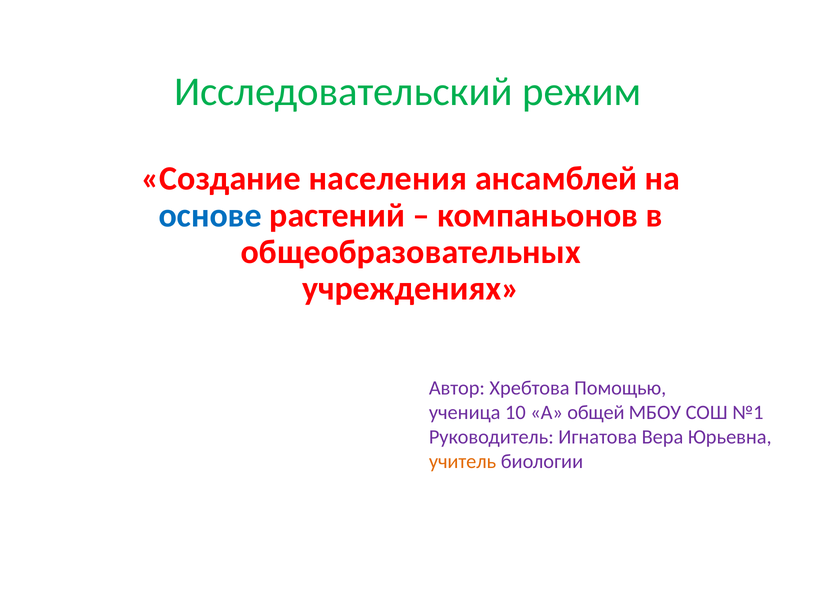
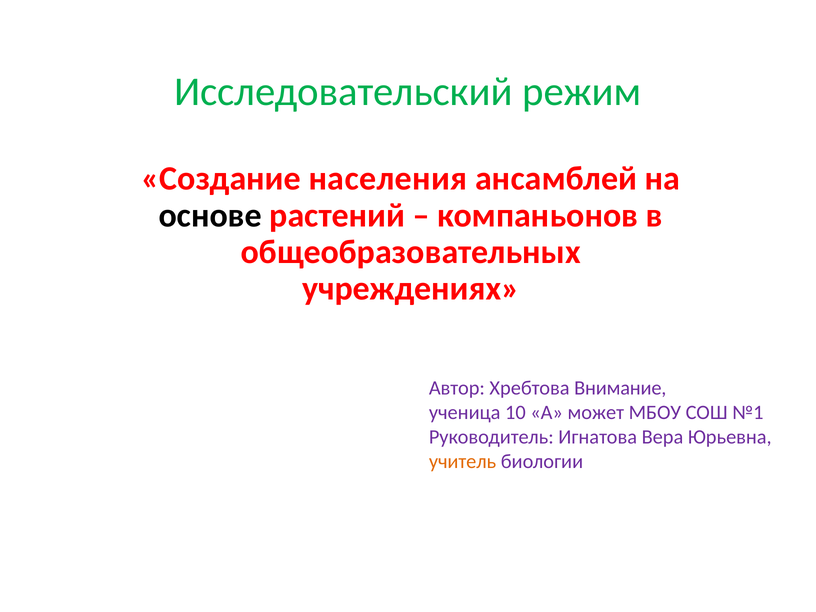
основе colour: blue -> black (210, 215)
Помощью: Помощью -> Внимание (620, 388)
общей: общей -> может (596, 412)
